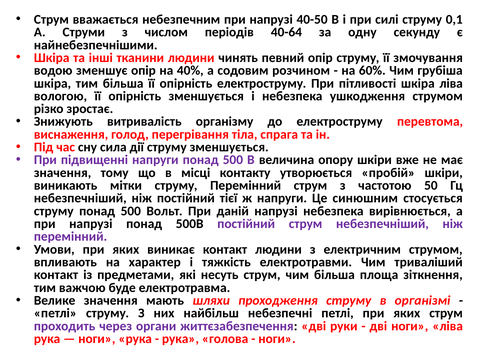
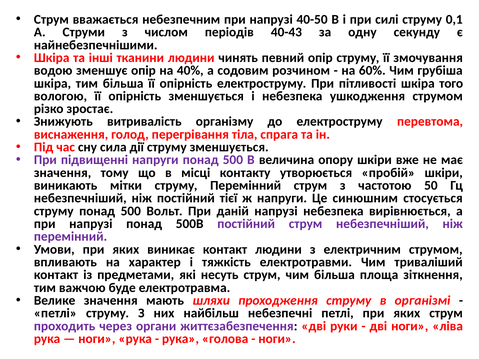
40-64: 40-64 -> 40-43 (286, 32)
шкіра ліва: ліва -> того (451, 83)
